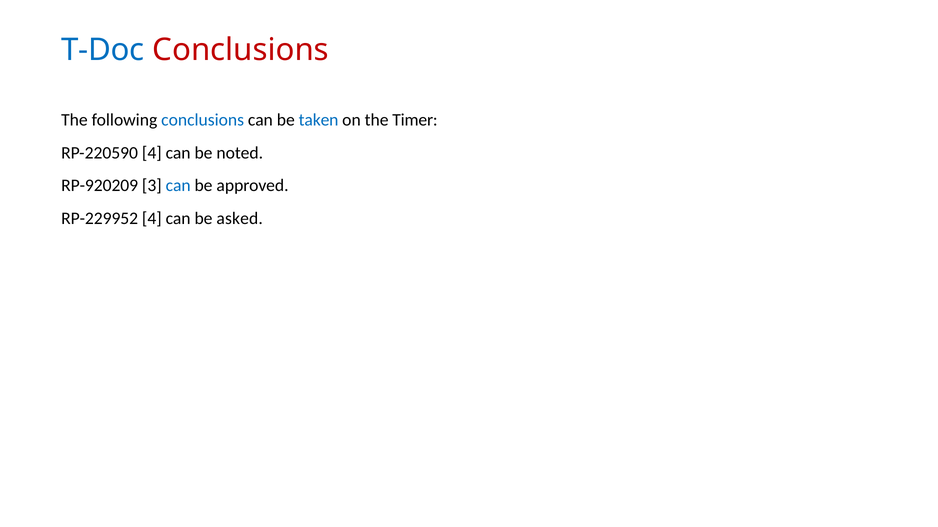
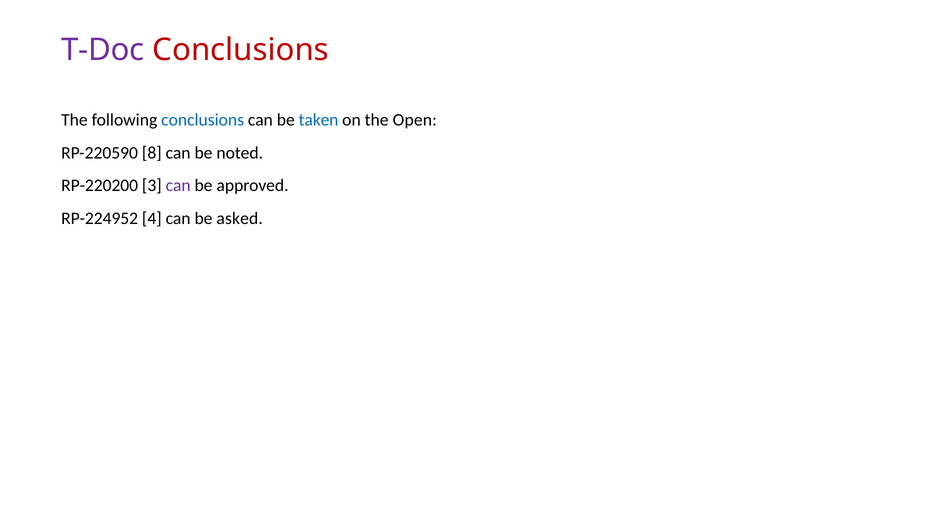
T-Doc colour: blue -> purple (103, 50)
Timer: Timer -> Open (415, 120)
RP-220590 4: 4 -> 8 (152, 153)
RP-920209: RP-920209 -> RP-220200 (100, 186)
can colour: blue -> purple (178, 186)
RP-229952: RP-229952 -> RP-224952 (100, 219)
